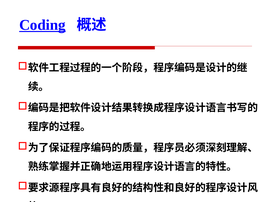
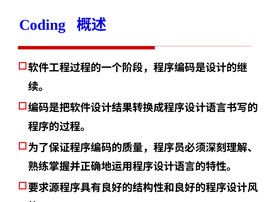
Coding underline: present -> none (42, 25)
